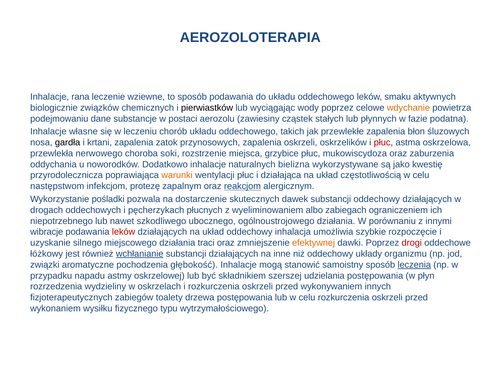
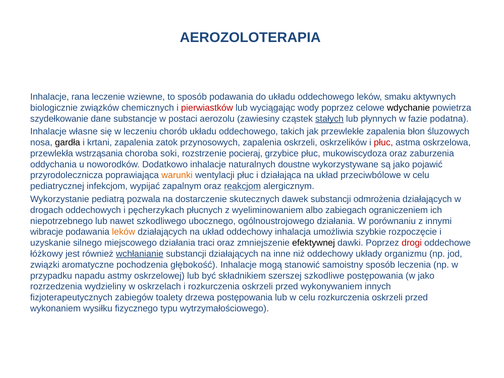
pierwiastków colour: black -> red (207, 108)
wdychanie colour: orange -> black (408, 108)
podejmowaniu: podejmowaniu -> szydełkowanie (59, 119)
stałych underline: none -> present (329, 119)
nerwowego: nerwowego -> wstrząsania (99, 153)
miejsca: miejsca -> pocieraj (246, 153)
bielizna: bielizna -> doustne (294, 164)
kwestię: kwestię -> pojawić (427, 164)
częstotliwością: częstotliwością -> przeciwbólowe (371, 175)
następstwom: następstwom -> pediatrycznej (57, 186)
protezę: protezę -> wypijać (145, 186)
pośladki: pośladki -> pediatrą (108, 199)
substancji oddechowy: oddechowy -> odmrożenia (377, 199)
leków colour: red -> orange (124, 232)
efektywnej colour: orange -> black (314, 243)
leczenia underline: present -> none (414, 265)
udzielania: udzielania -> szkodliwe (324, 276)
w płyn: płyn -> jako (426, 276)
